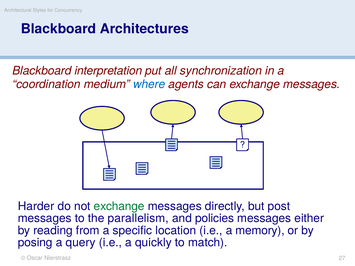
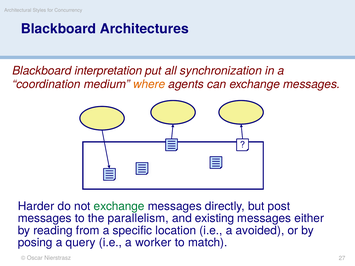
where colour: blue -> orange (149, 84)
policies: policies -> existing (215, 218)
memory: memory -> avoided (260, 231)
quickly: quickly -> worker (153, 243)
